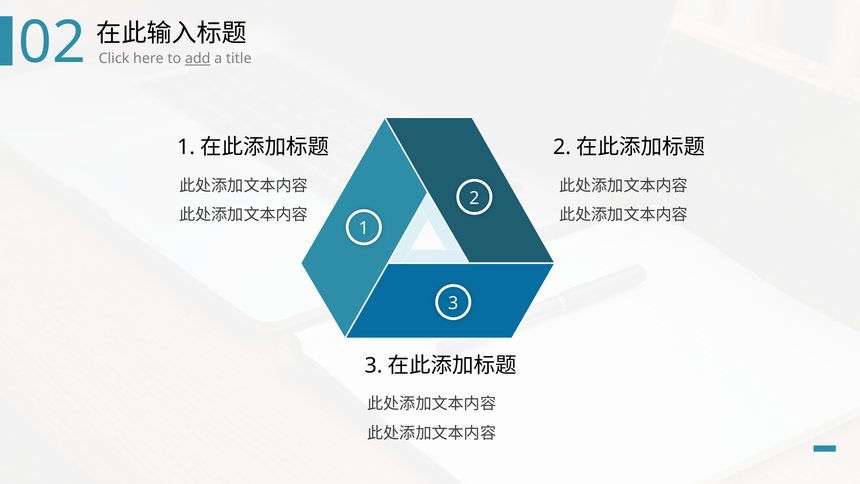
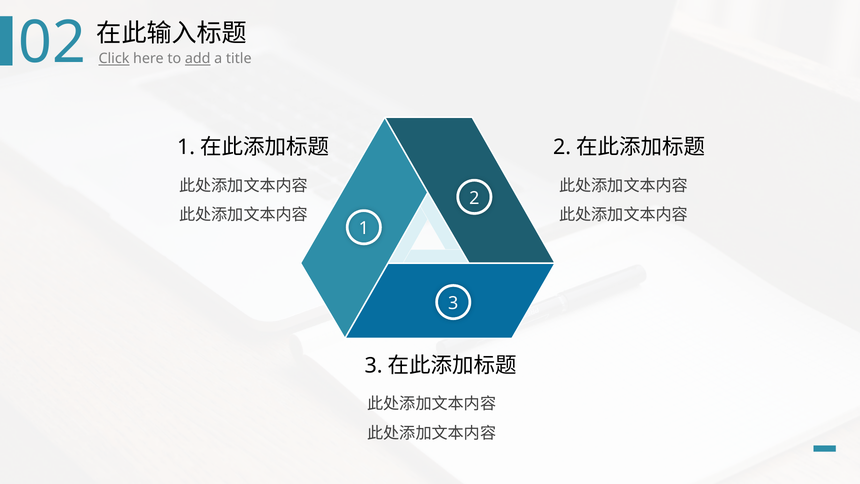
Click underline: none -> present (114, 59)
